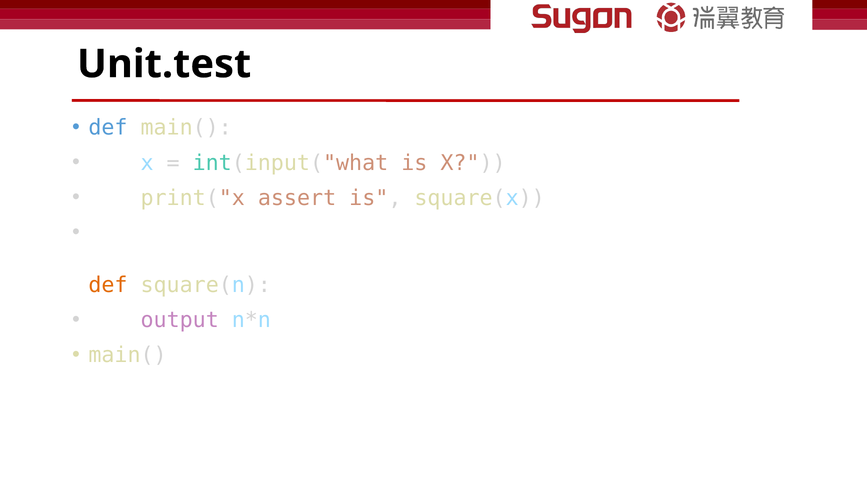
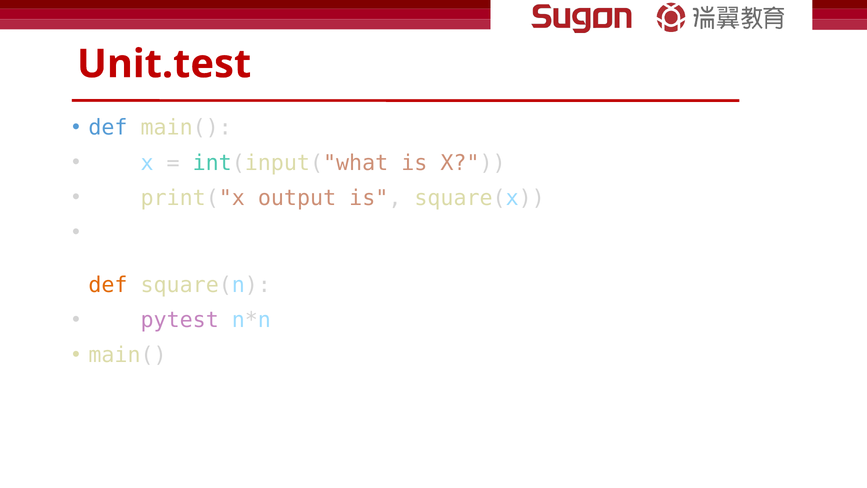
Unit.test colour: black -> red (164, 64)
assert: assert -> output (297, 198)
output: output -> pytest (180, 320)
